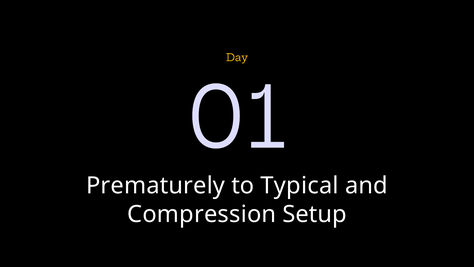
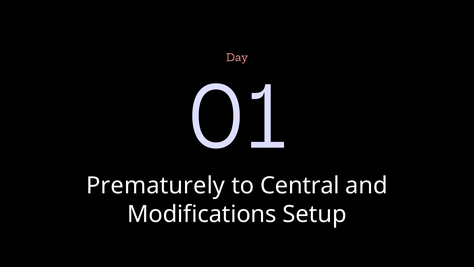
Day colour: yellow -> pink (237, 58)
Typical: Typical -> Central (300, 186)
Compression: Compression -> Modifications (202, 214)
